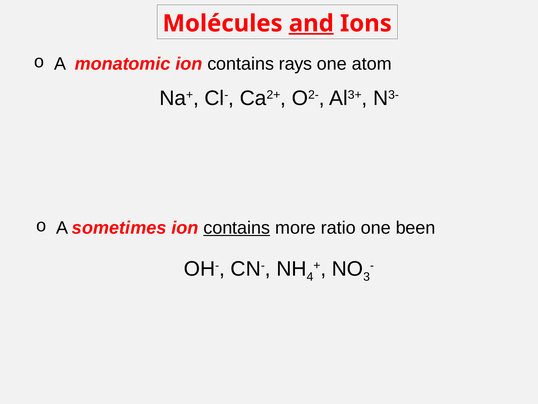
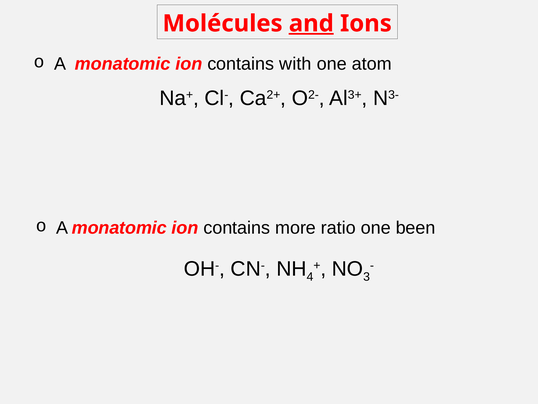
rays: rays -> with (295, 64)
sometimes: sometimes -> monatomic (119, 228)
contains underline: present -> none (237, 228)
